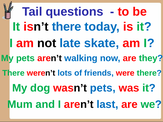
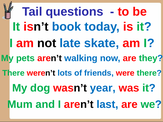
isn’t there: there -> book (67, 27)
wasn’t pets: pets -> year (103, 88)
